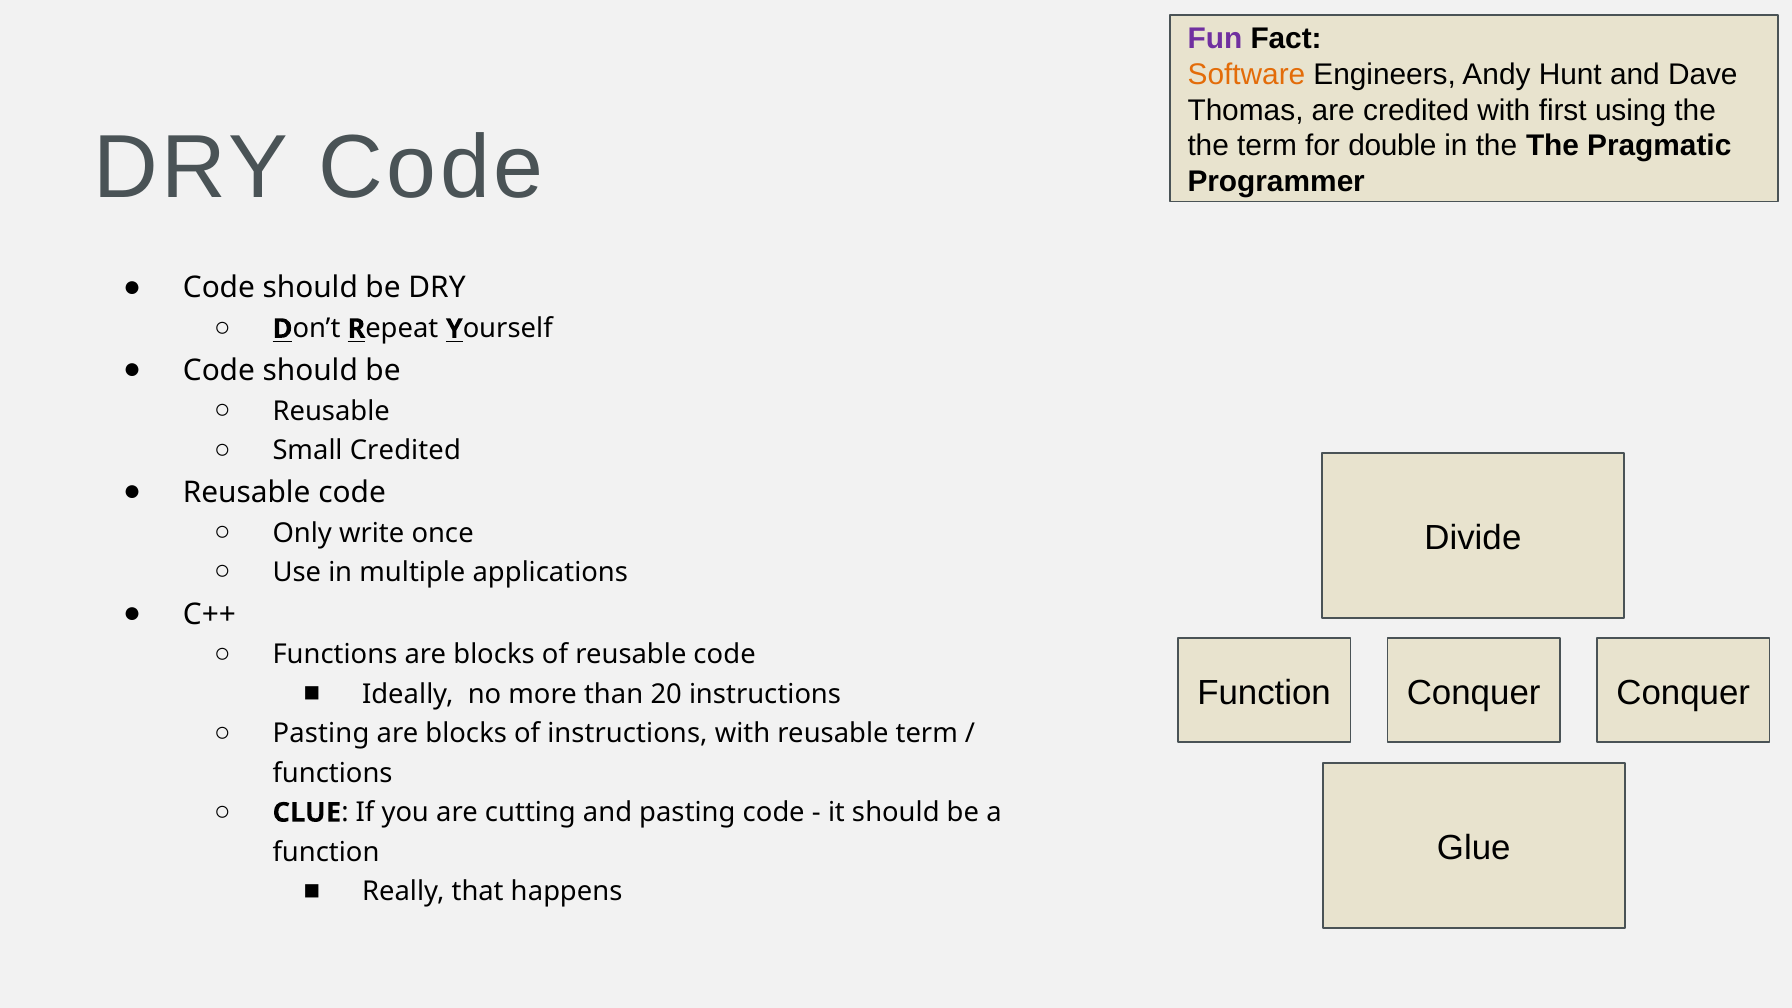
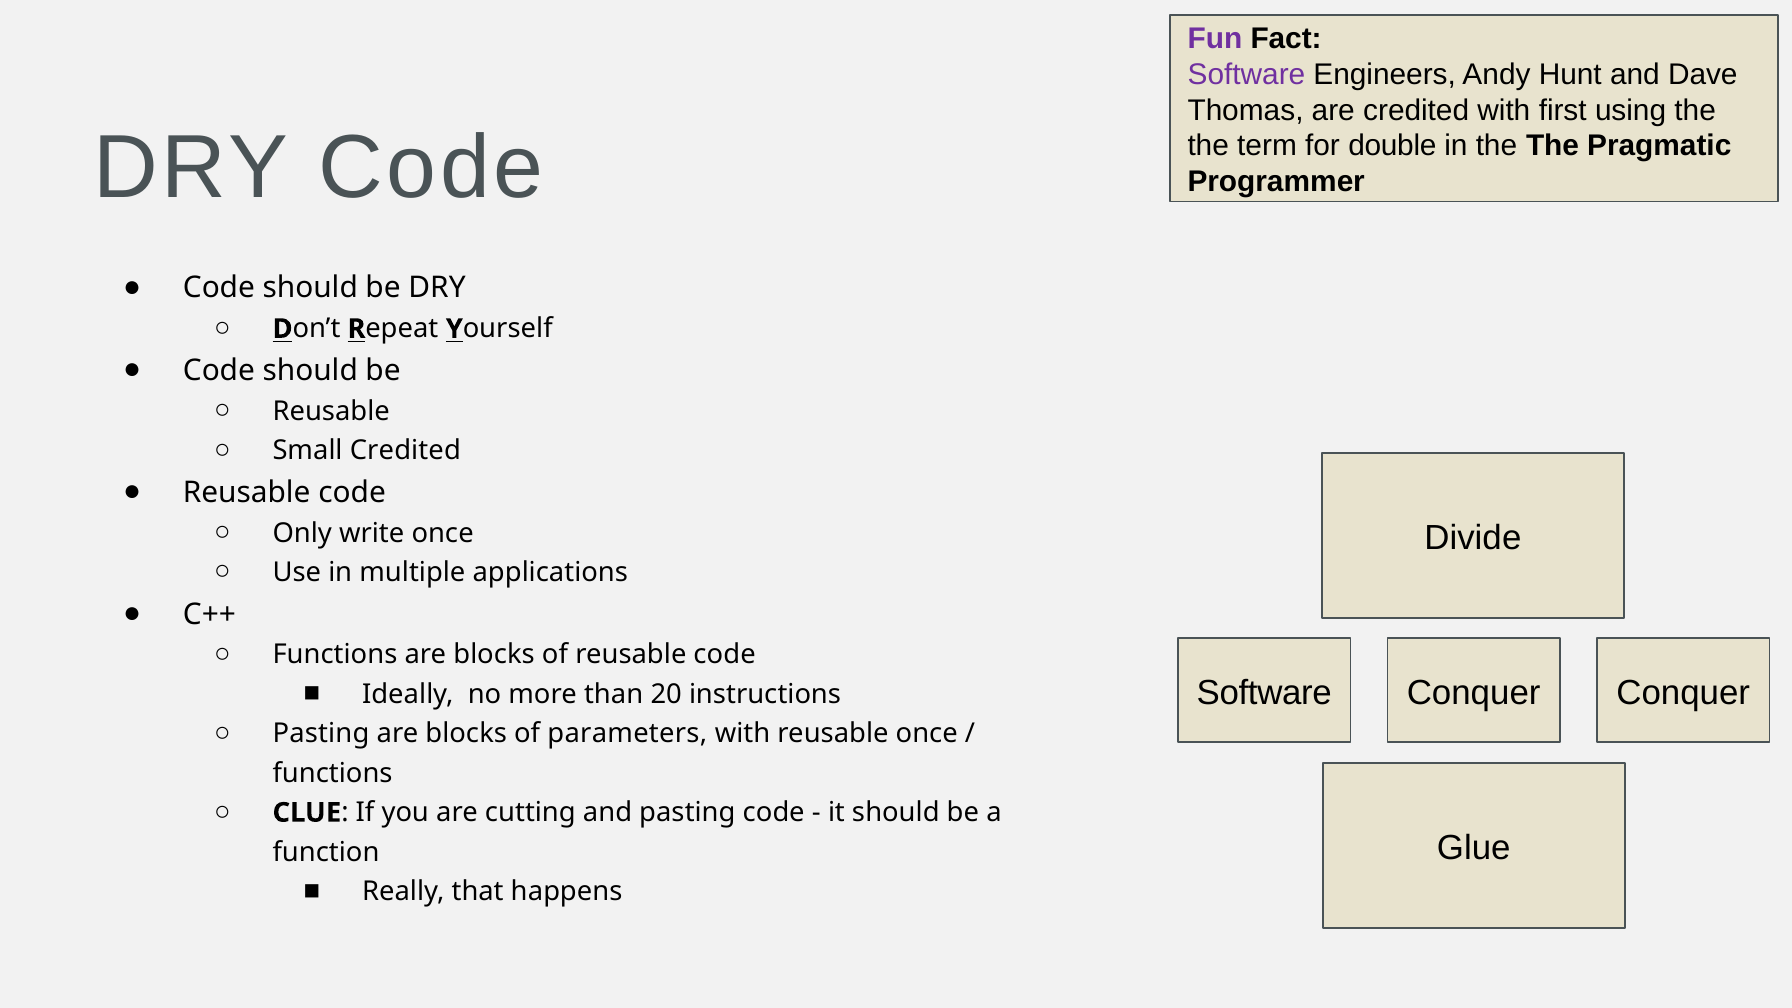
Software colour: orange -> purple (1246, 74)
Function: Function -> Software (1264, 693)
of instructions: instructions -> parameters (627, 734)
reusable term: term -> once (927, 734)
